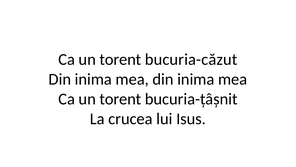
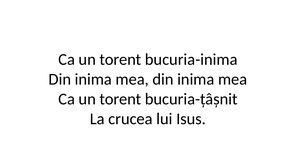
bucuria-căzut: bucuria-căzut -> bucuria-inima (191, 59)
